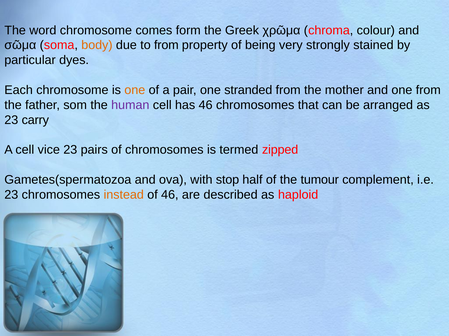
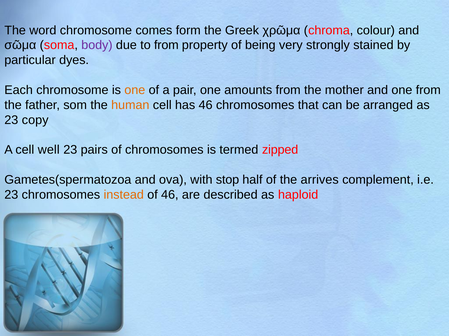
body colour: orange -> purple (97, 45)
stranded: stranded -> amounts (248, 90)
human colour: purple -> orange (130, 105)
carry: carry -> copy (35, 120)
vice: vice -> well (49, 150)
tumour: tumour -> arrives (320, 180)
